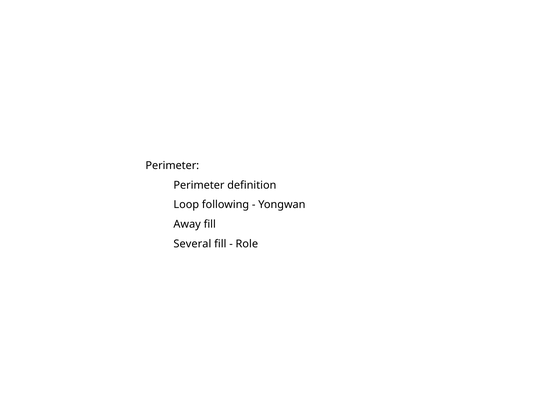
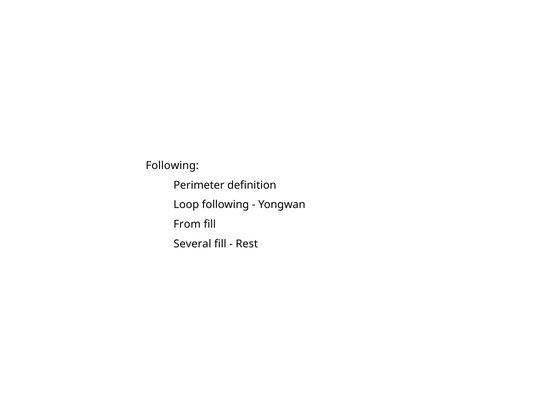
Perimeter: Perimeter -> Following (172, 165)
Away: Away -> From (187, 224)
Role: Role -> Rest (247, 244)
